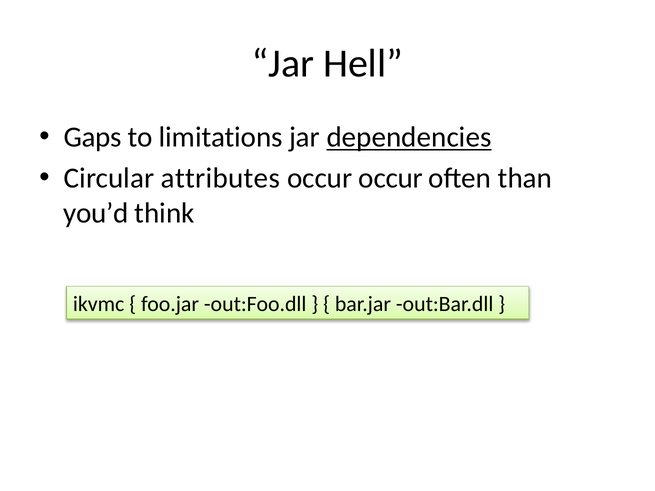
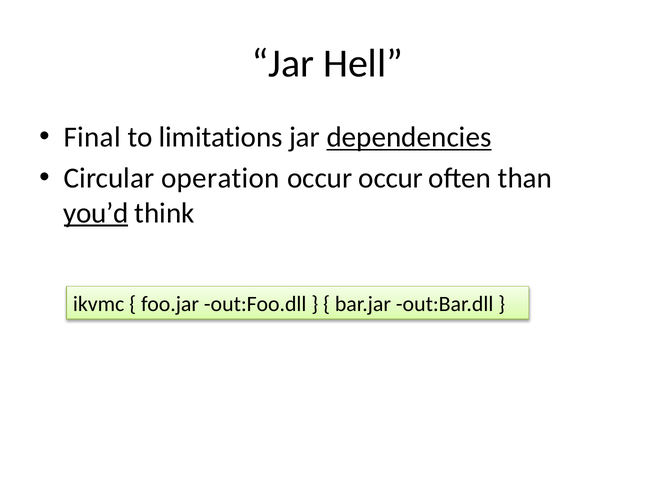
Gaps: Gaps -> Final (92, 137)
attributes: attributes -> operation (220, 178)
you’d underline: none -> present (96, 213)
